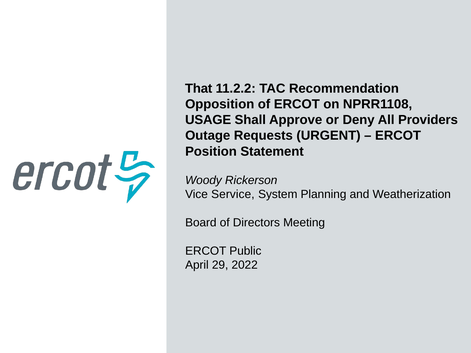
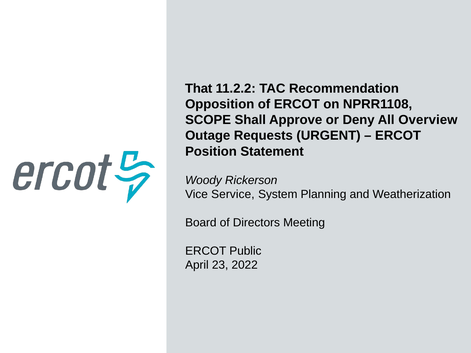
USAGE: USAGE -> SCOPE (208, 120)
Providers: Providers -> Overview (428, 120)
29: 29 -> 23 (220, 265)
